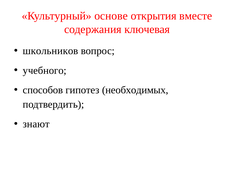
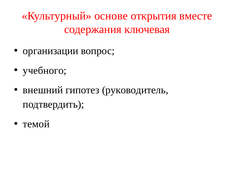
школьников: школьников -> организации (51, 51)
способов: способов -> внешний (43, 90)
необходимых: необходимых -> руководитель (135, 90)
знают: знают -> темой (36, 124)
